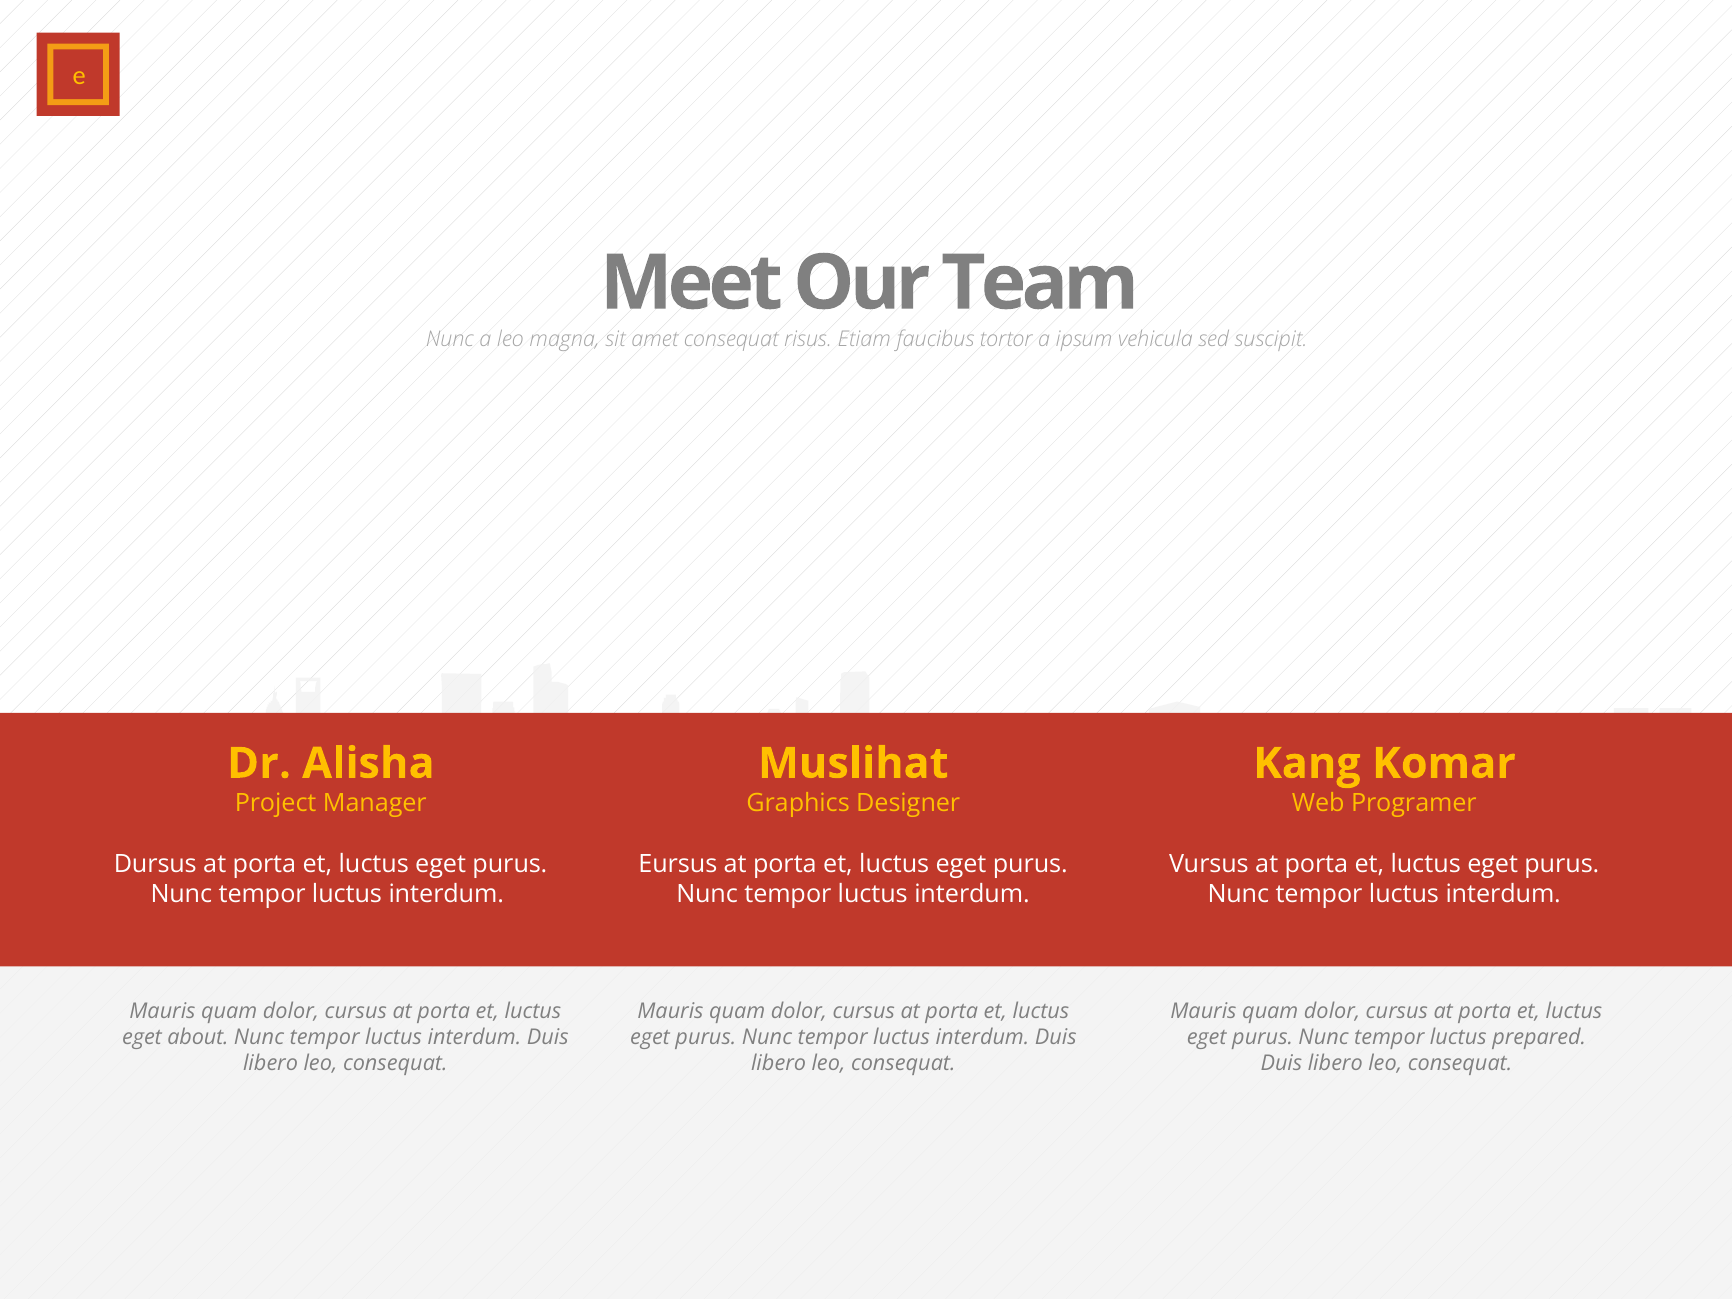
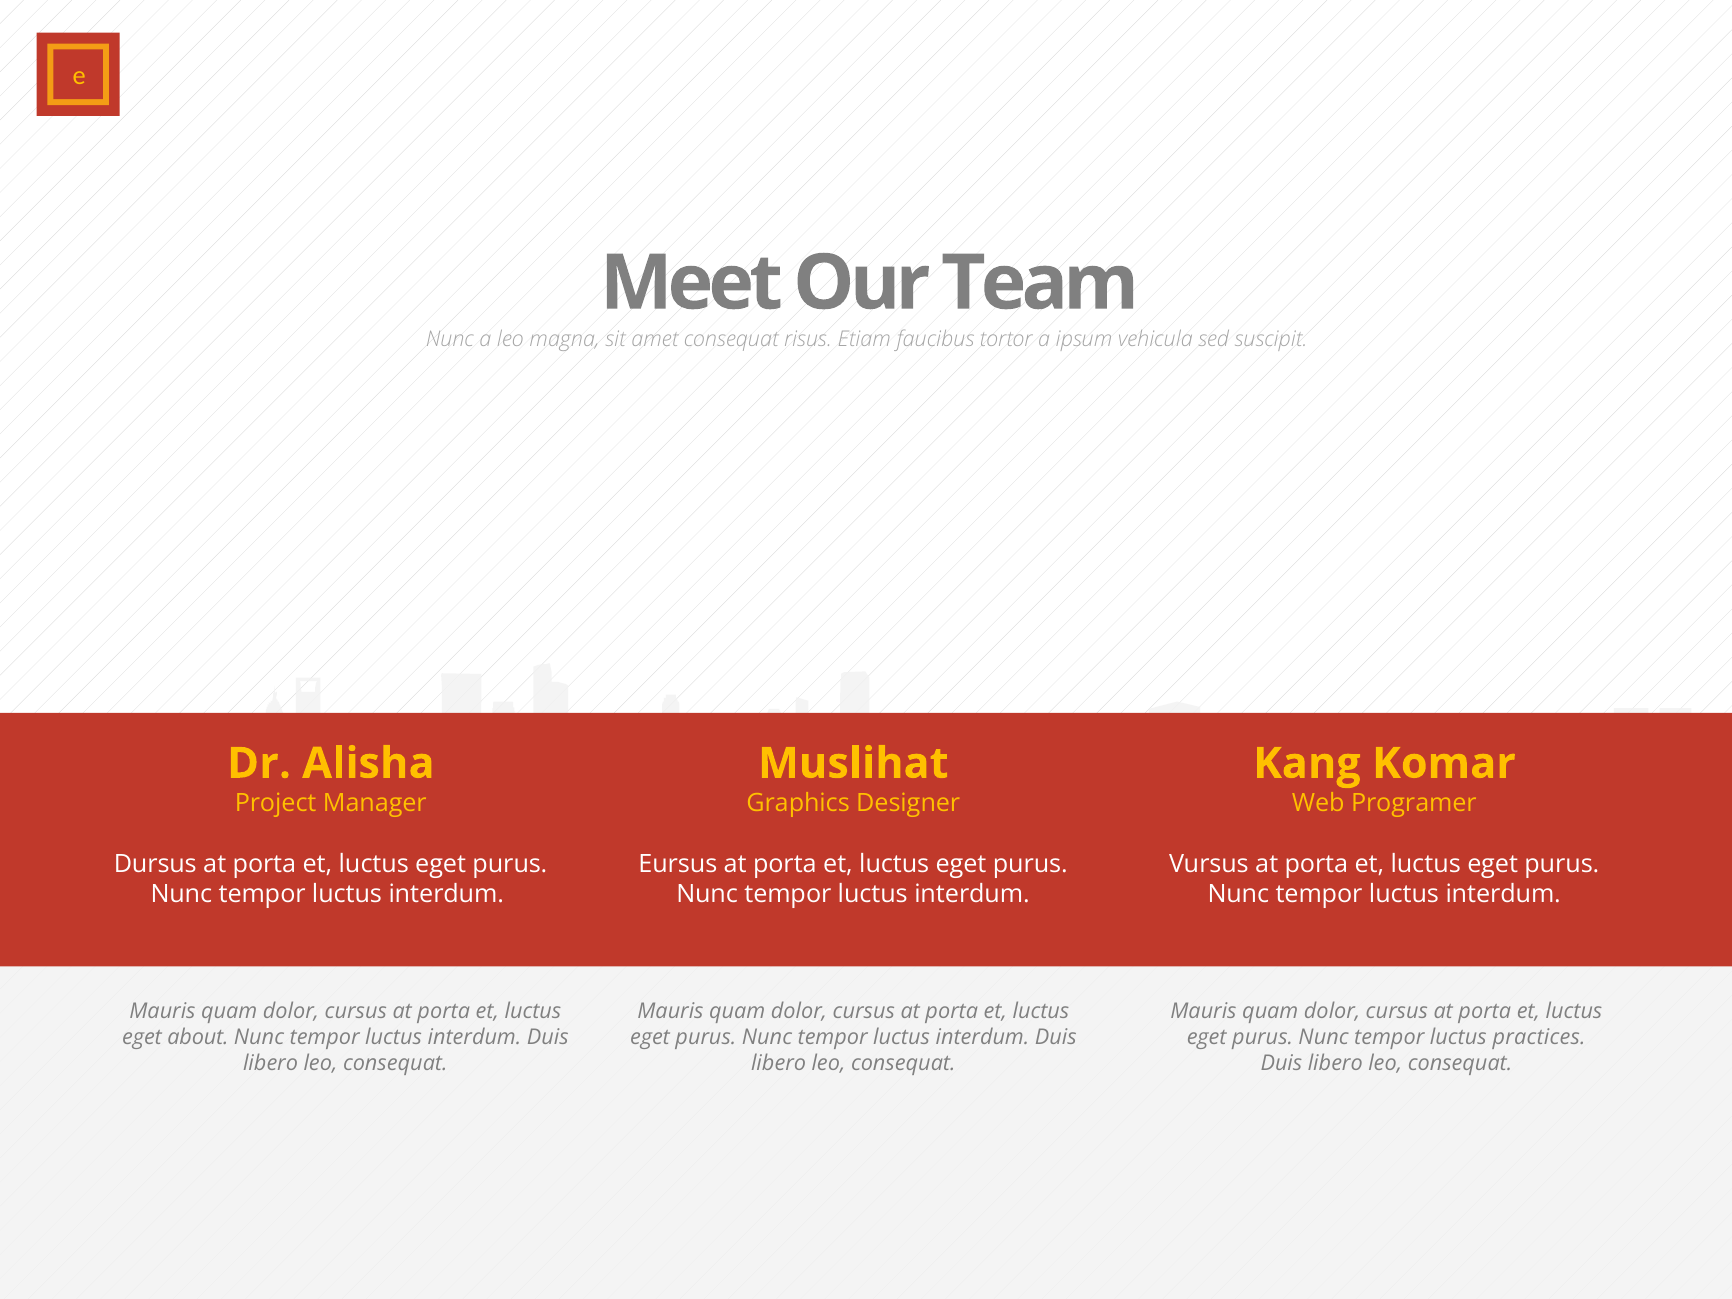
prepared: prepared -> practices (1539, 1038)
